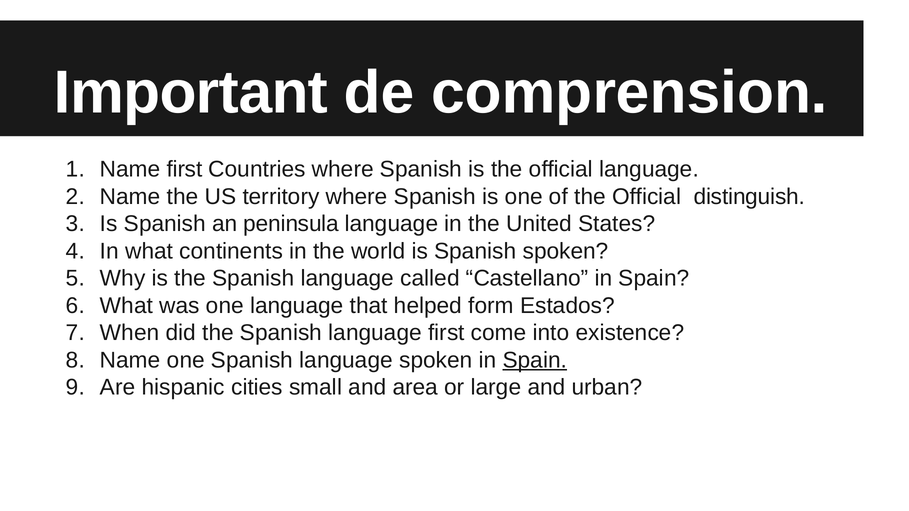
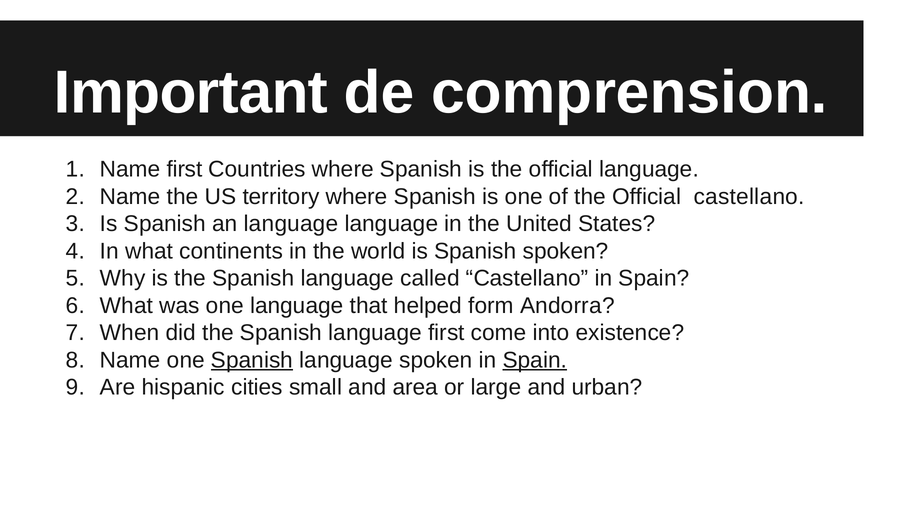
Official distinguish: distinguish -> castellano (749, 197)
an peninsula: peninsula -> language (291, 224)
Estados: Estados -> Andorra (567, 306)
Spanish underline: none -> present (252, 360)
